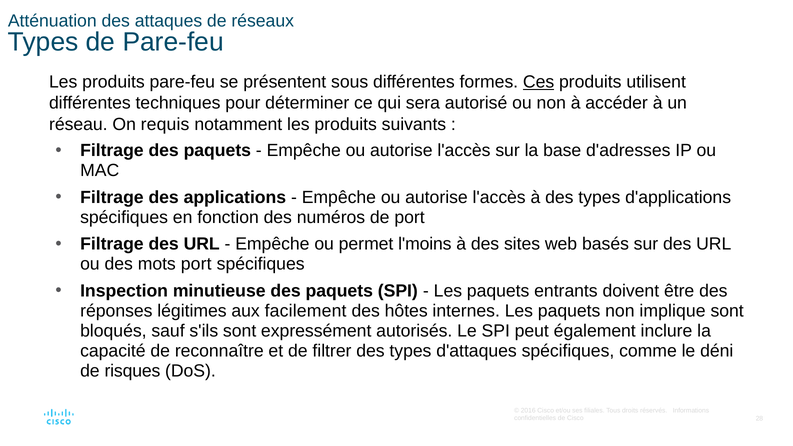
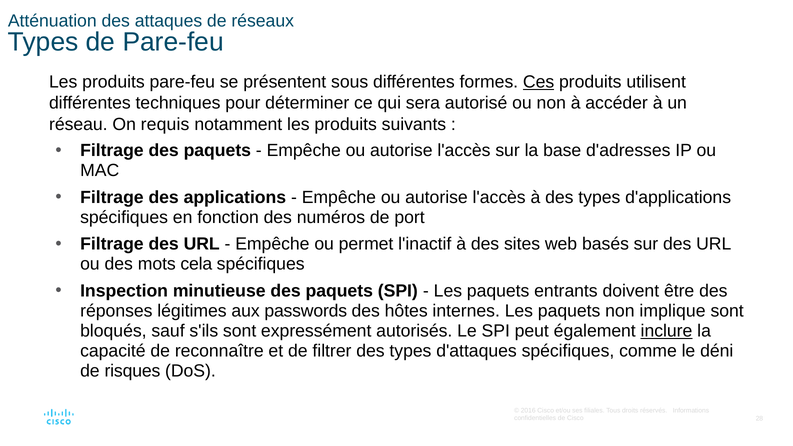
l'moins: l'moins -> l'inactif (425, 244)
mots port: port -> cela (196, 264)
facilement: facilement -> passwords (306, 311)
inclure underline: none -> present (666, 331)
